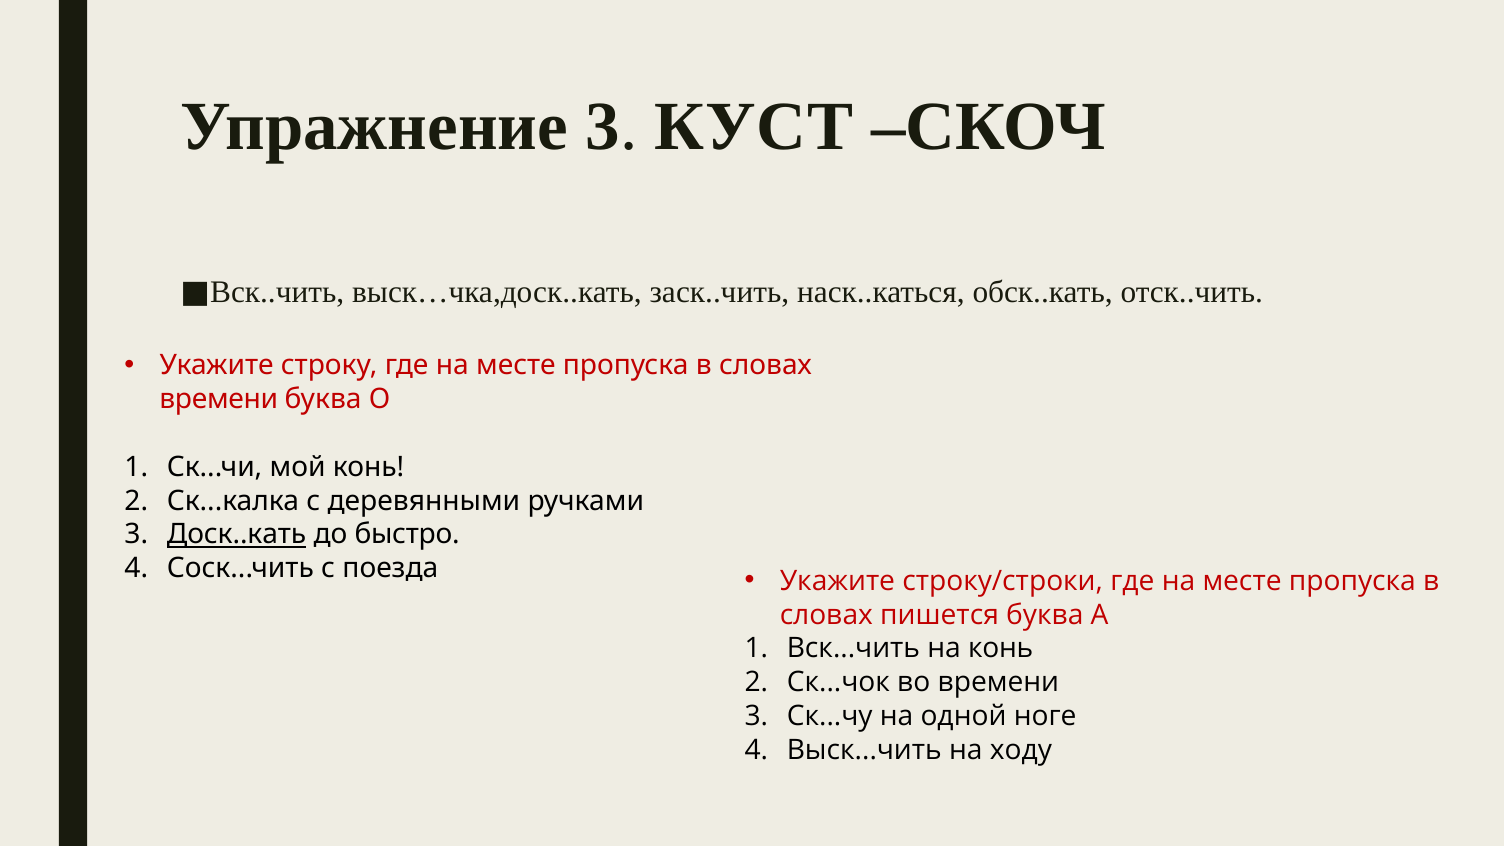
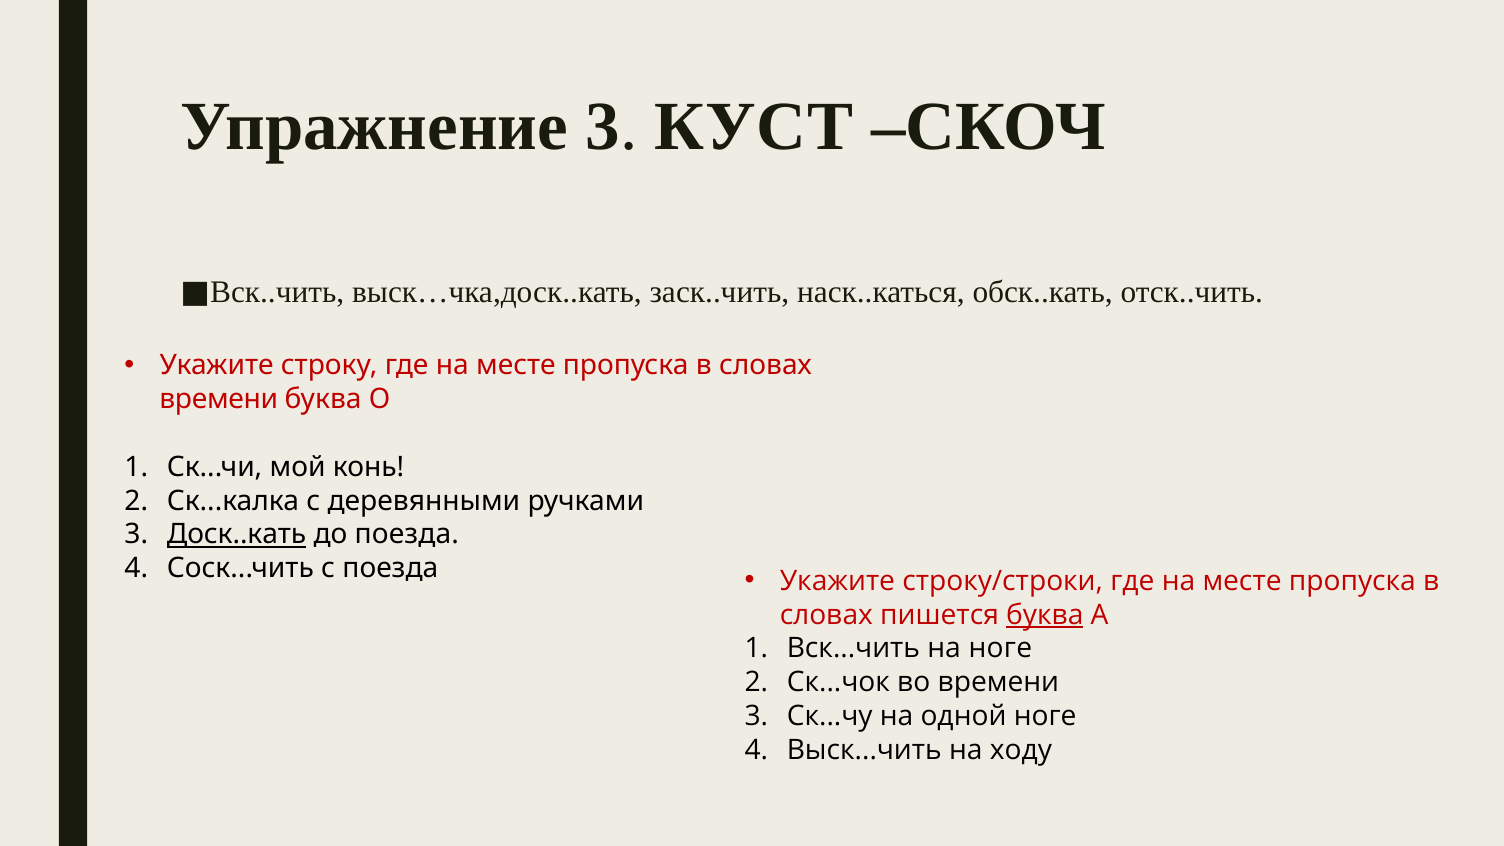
до быстро: быстро -> поезда (407, 535)
буква underline: none -> present (1045, 615)
на конь: конь -> ноге (1000, 649)
